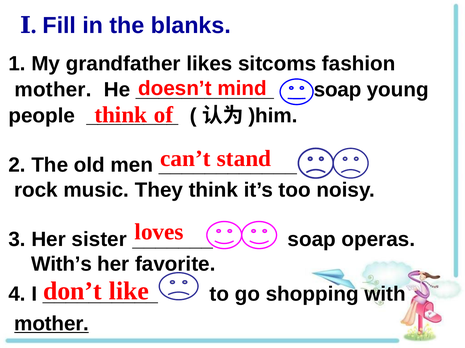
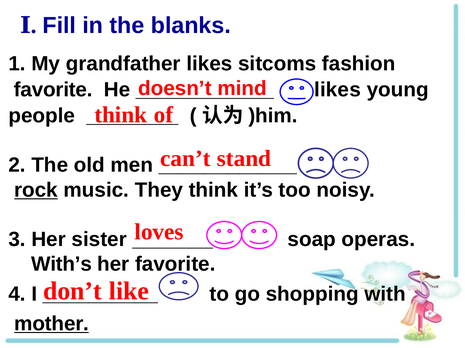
mother: mother -> favorite (53, 90)
soap: soap -> likes (337, 90)
rock underline: none -> present (36, 190)
